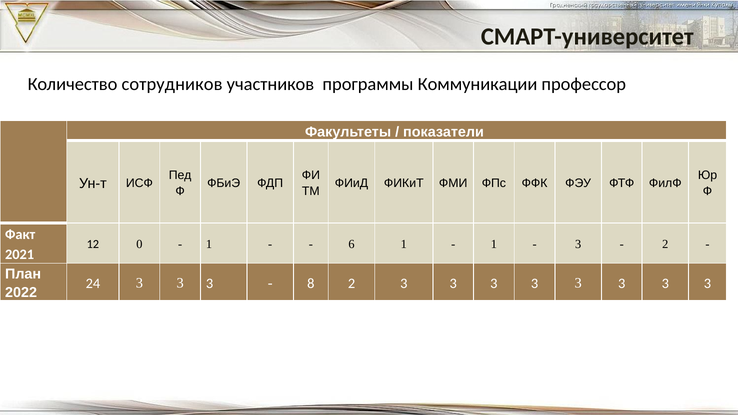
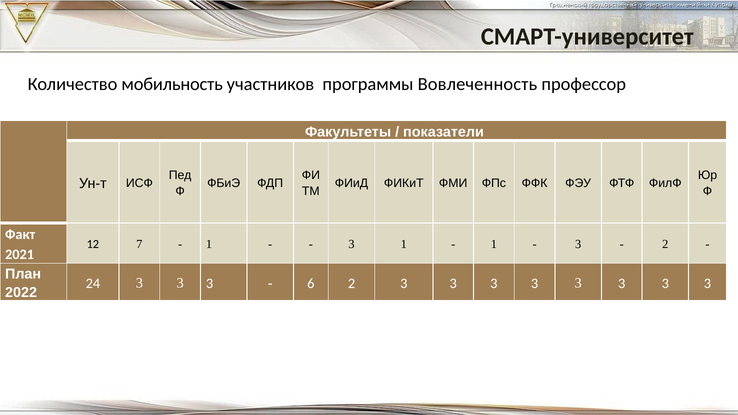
сотрудников: сотрудников -> мобильность (172, 84)
Коммуникации: Коммуникации -> Вовлеченность (477, 84)
0: 0 -> 7 (139, 244)
6: 6 -> 3 (352, 244)
8: 8 -> 6 (311, 283)
